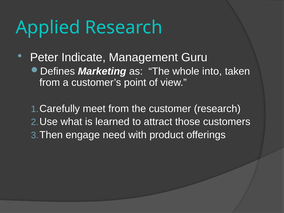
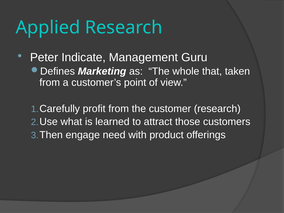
into: into -> that (212, 71)
meet: meet -> profit (94, 109)
